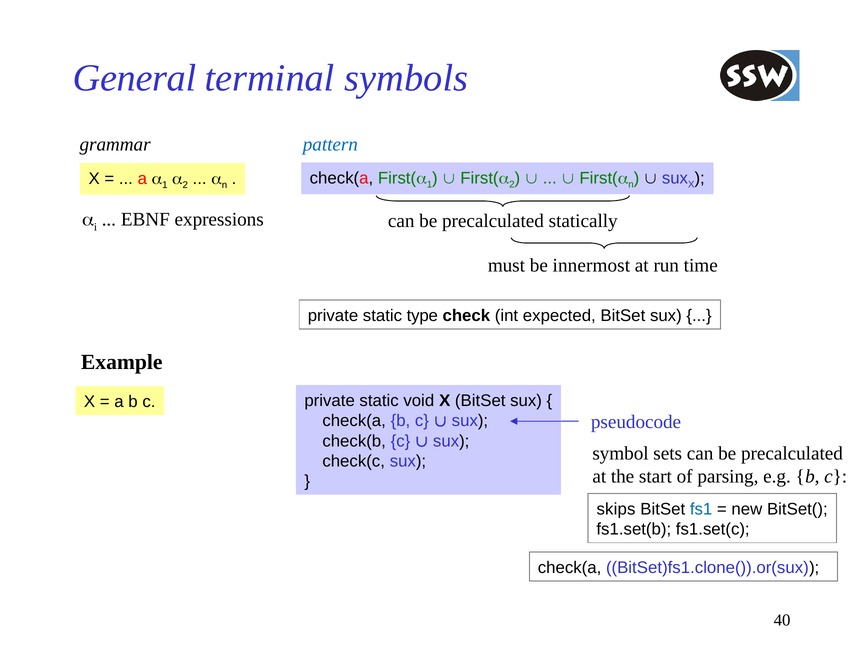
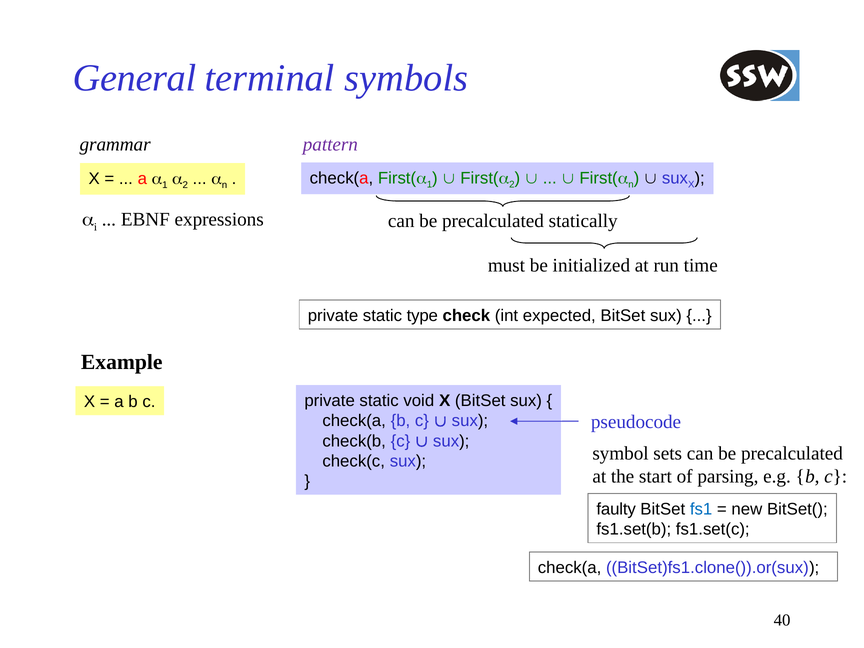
pattern colour: blue -> purple (330, 144)
innermost: innermost -> initialized (591, 266)
skips: skips -> faulty (616, 509)
